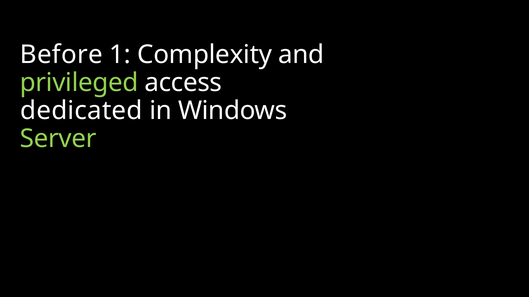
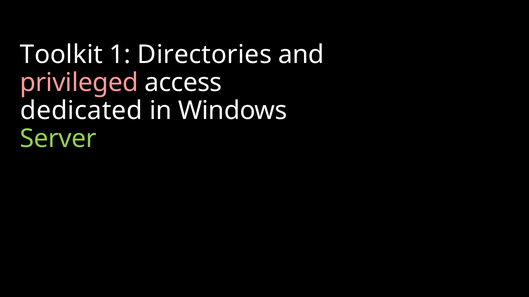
Before: Before -> Toolkit (61, 55)
Complexity: Complexity -> Directories (205, 55)
privileged colour: light green -> pink (79, 83)
